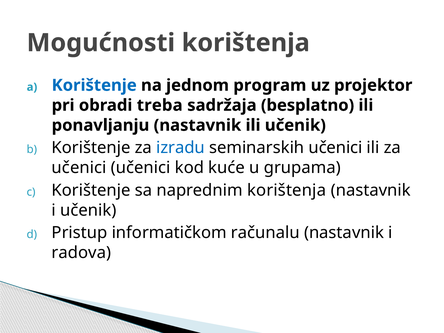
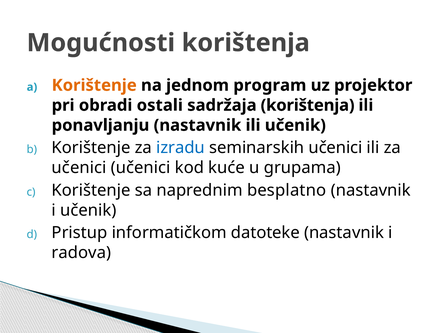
Korištenje colour: blue -> orange (94, 85)
treba: treba -> ostali (160, 105)
sadržaja besplatno: besplatno -> korištenja (308, 105)
naprednim korištenja: korištenja -> besplatno (287, 190)
računalu: računalu -> datoteke (265, 233)
